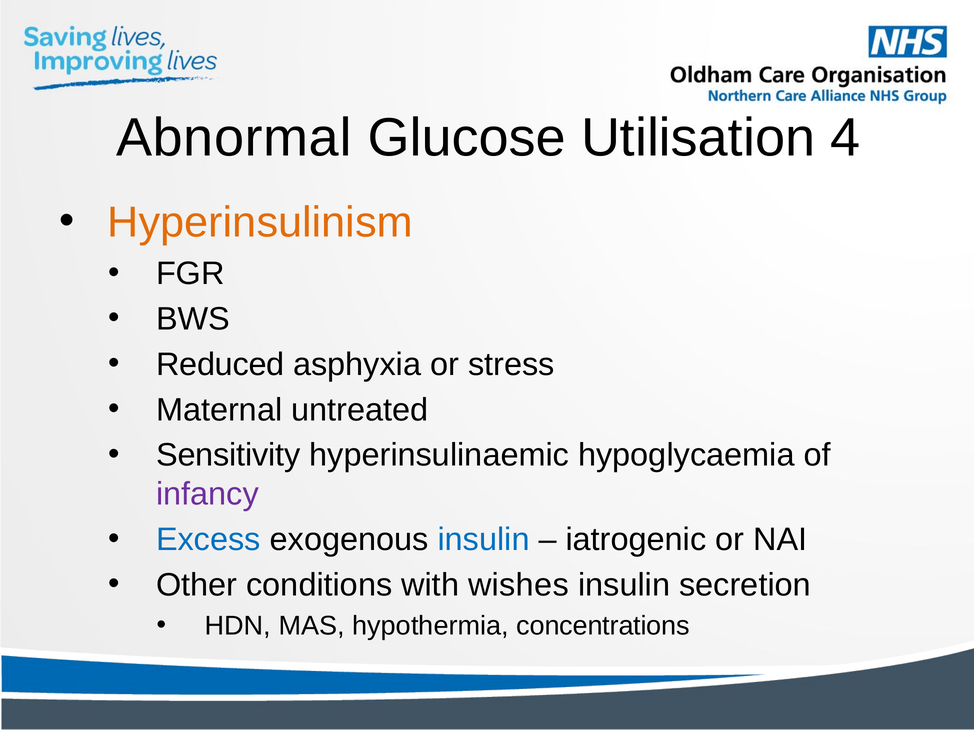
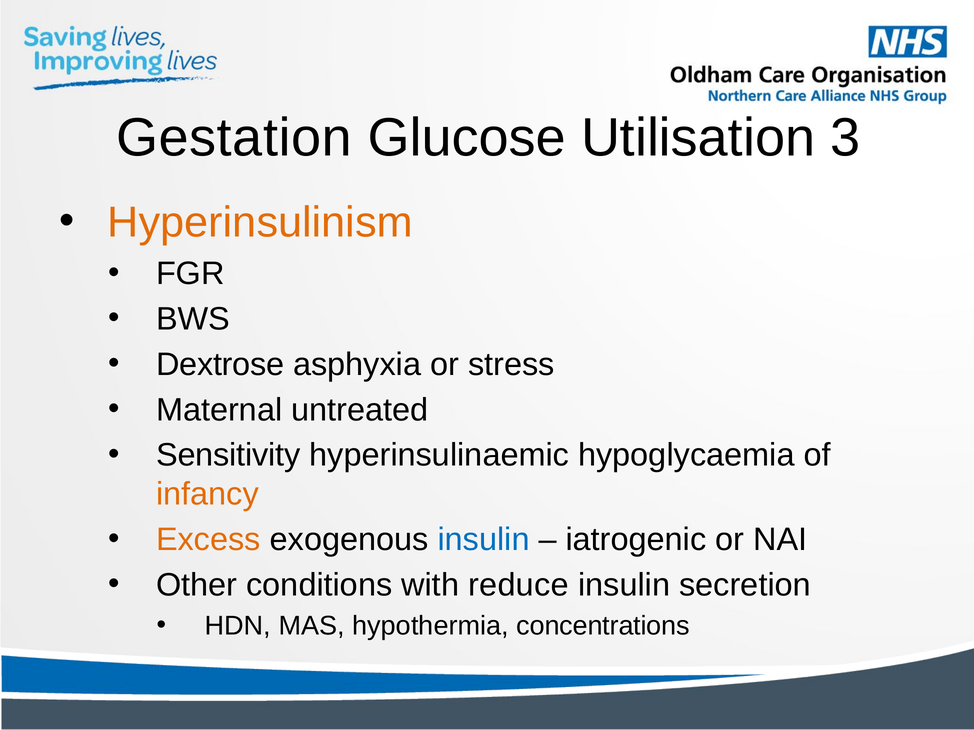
Abnormal: Abnormal -> Gestation (234, 138)
4: 4 -> 3 (845, 138)
Reduced: Reduced -> Dextrose (220, 365)
infancy colour: purple -> orange (207, 495)
Excess colour: blue -> orange (208, 540)
wishes: wishes -> reduce (518, 585)
